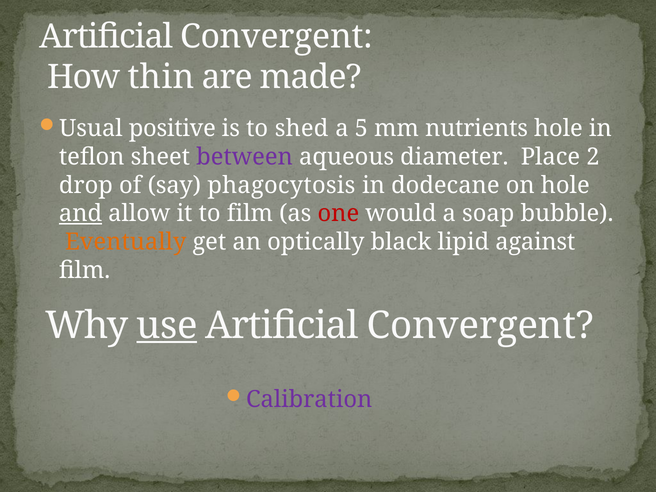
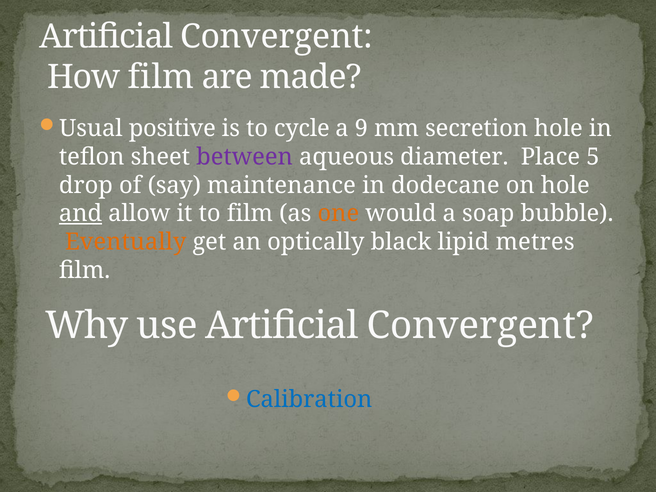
How thin: thin -> film (161, 77)
shed: shed -> cycle (302, 128)
5: 5 -> 9 (361, 128)
nutrients: nutrients -> secretion (477, 128)
2: 2 -> 5 (593, 157)
phagocytosis: phagocytosis -> maintenance (281, 185)
one colour: red -> orange (338, 214)
against: against -> metres (535, 242)
use underline: present -> none (167, 325)
Calibration colour: purple -> blue (309, 399)
